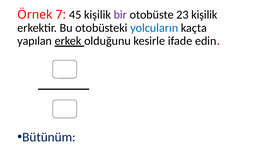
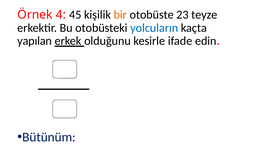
7: 7 -> 4 (61, 15)
bir colour: purple -> orange (120, 15)
23 kişilik: kişilik -> teyze (204, 15)
